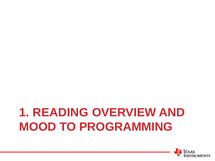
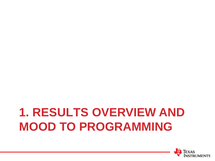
READING: READING -> RESULTS (60, 113)
